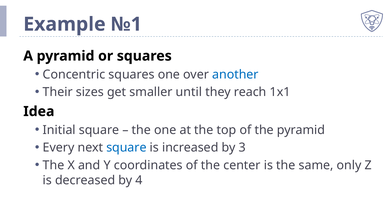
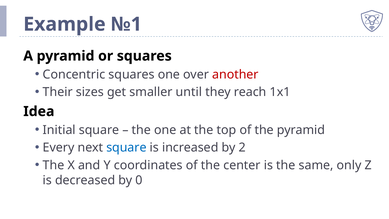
another colour: blue -> red (235, 74)
3: 3 -> 2 (242, 147)
4: 4 -> 0 (139, 180)
